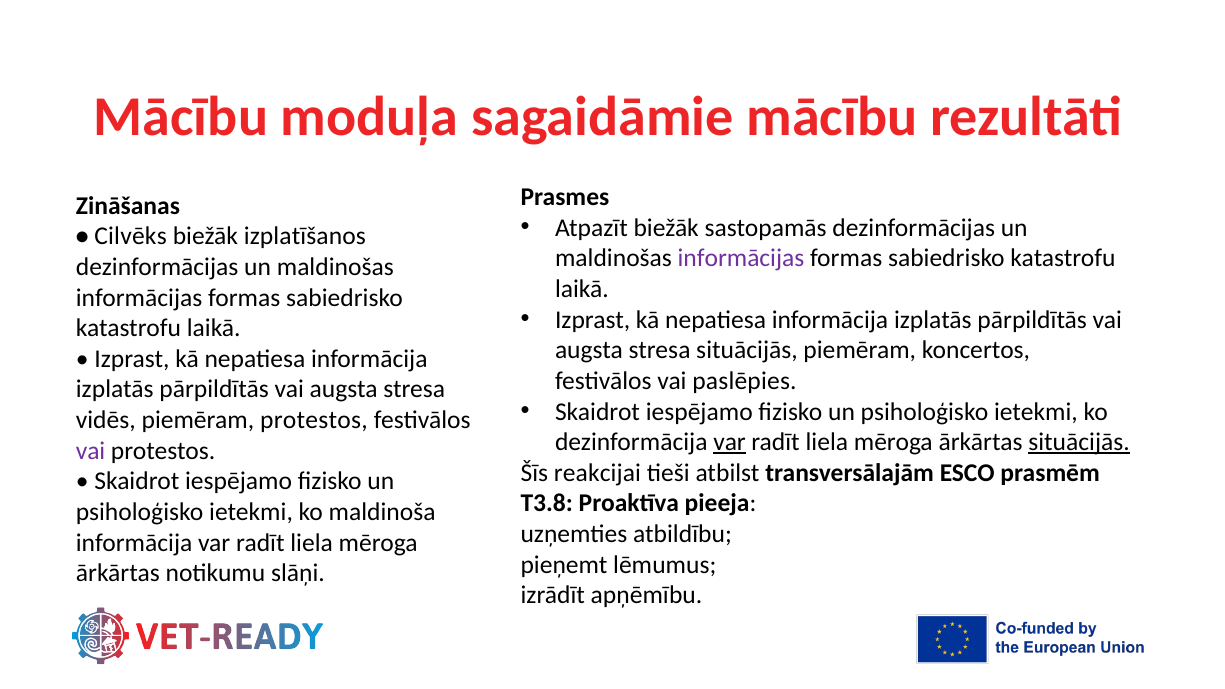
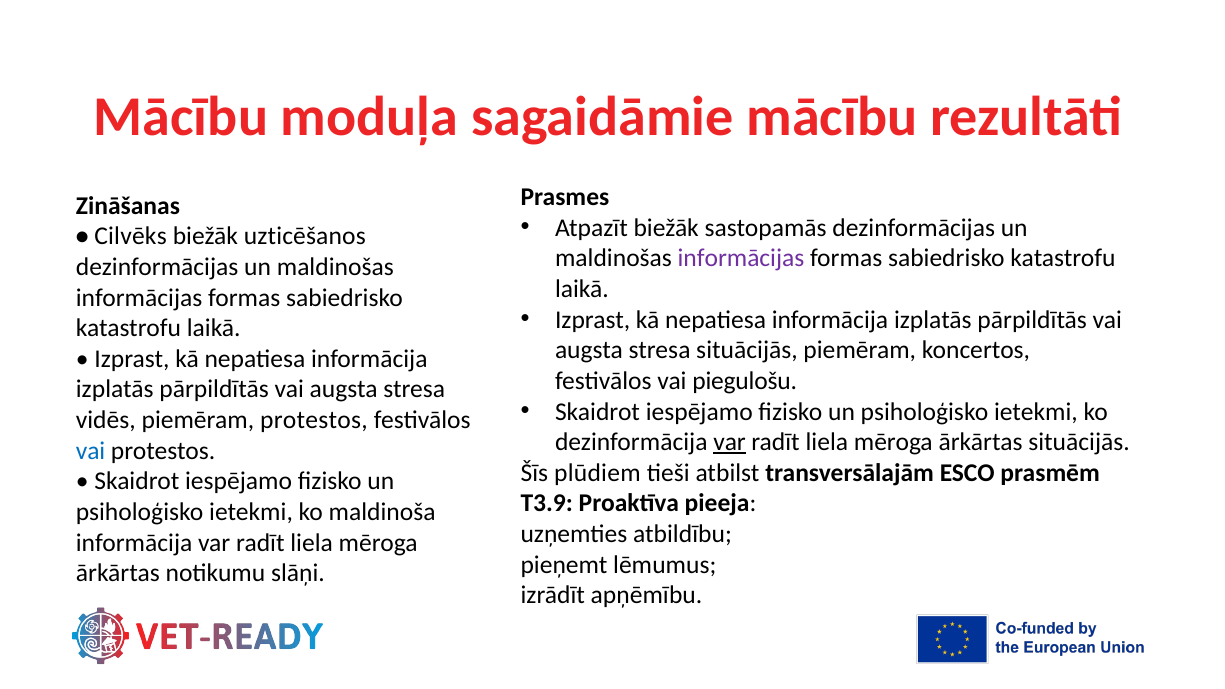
izplatīšanos: izplatīšanos -> uzticēšanos (305, 236)
paslēpies: paslēpies -> piegulošu (745, 381)
situācijās underline: present -> none (1079, 442)
vai colour: purple -> blue (91, 451)
reakcijai: reakcijai -> plūdiem (597, 473)
T3.8: T3.8 -> T3.9 (547, 504)
